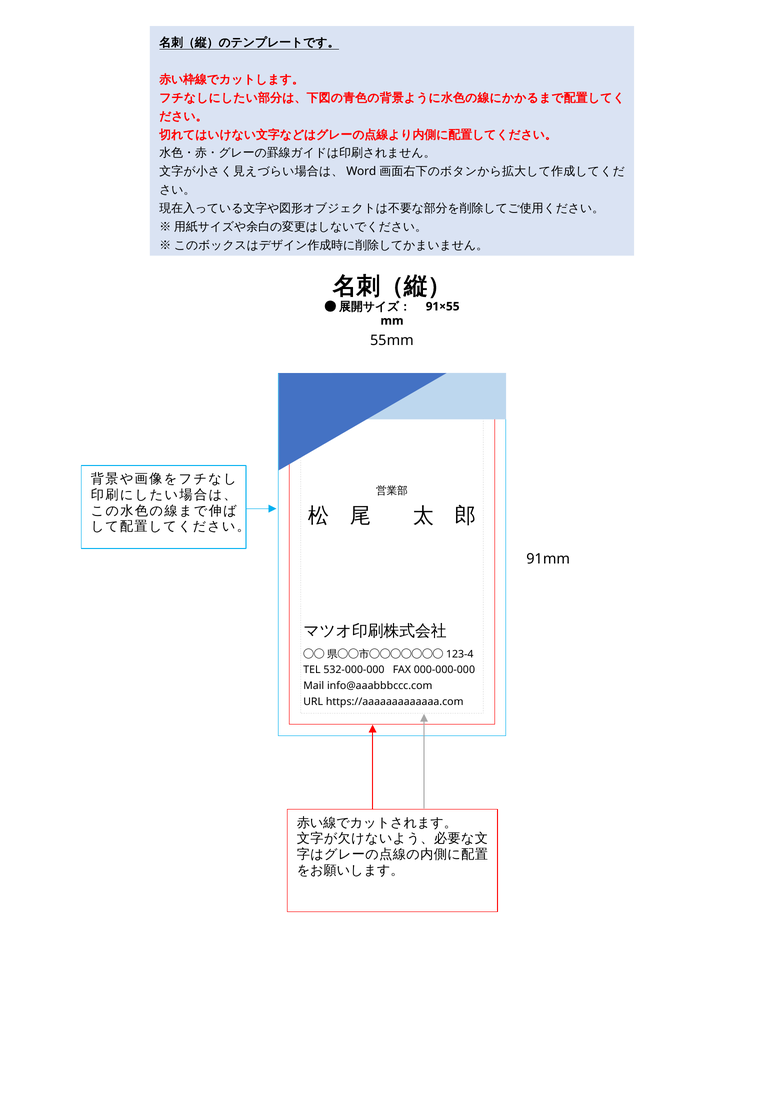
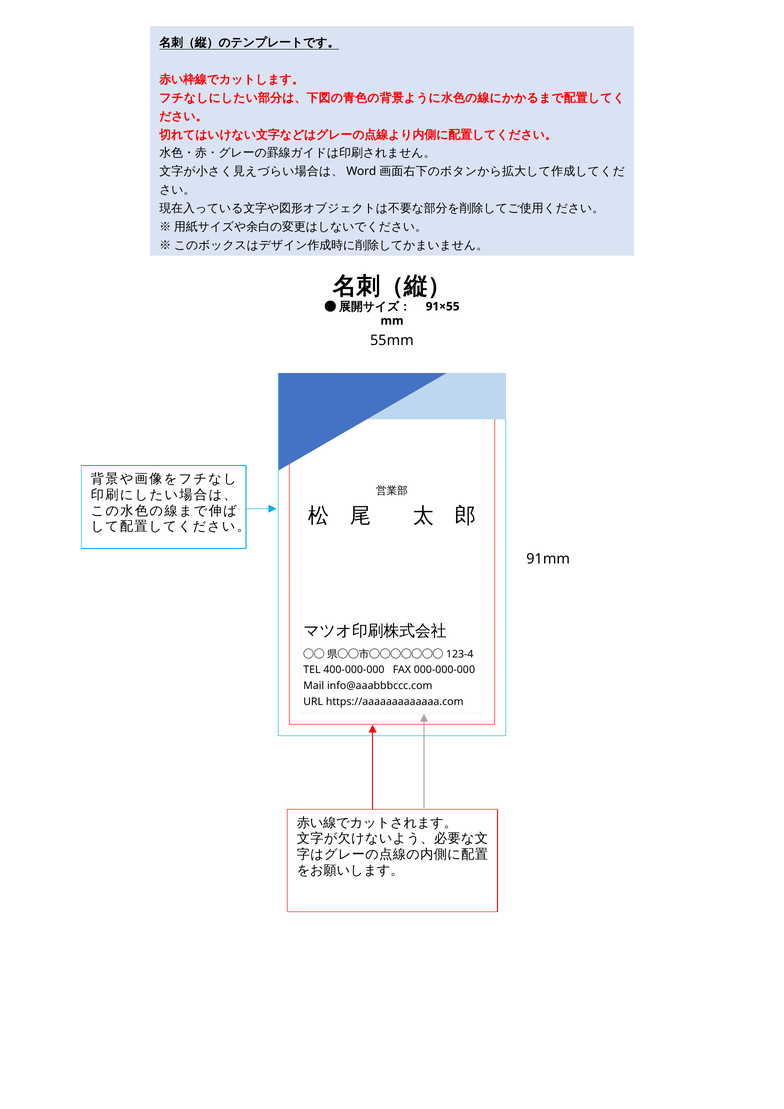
532-000-000: 532-000-000 -> 400-000-000 (354, 670)
